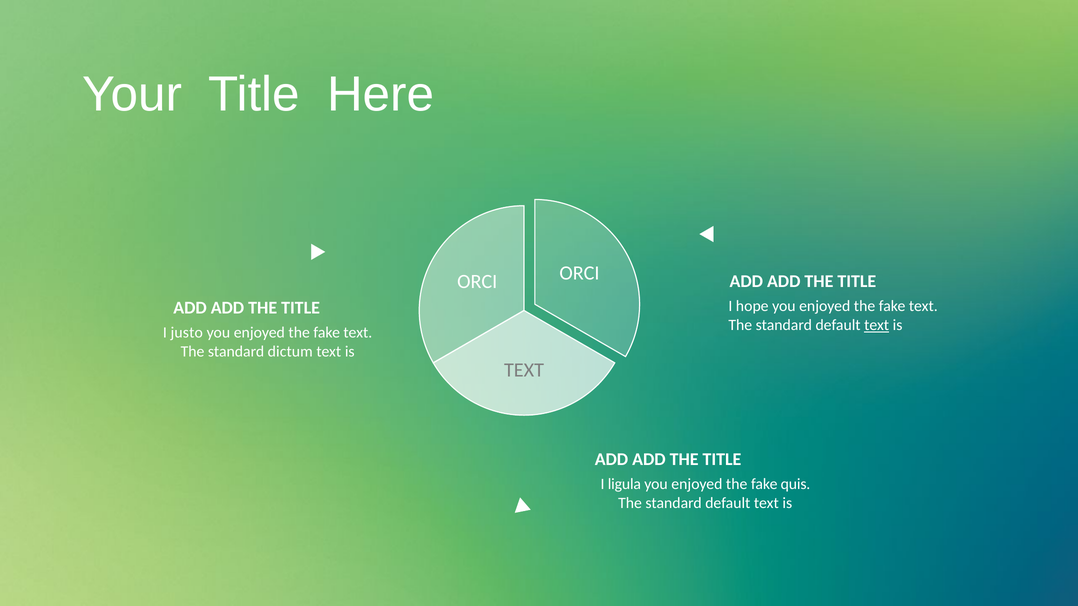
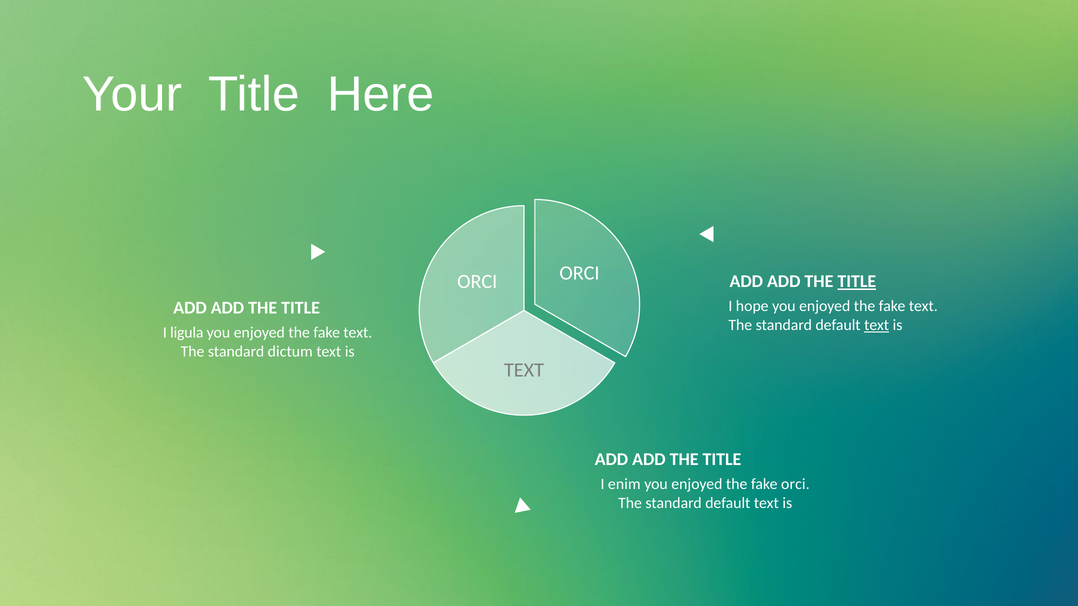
TITLE underline: none -> present (857, 282)
justo: justo -> ligula (187, 333)
ligula: ligula -> enim (624, 484)
fake quis: quis -> orci (795, 484)
